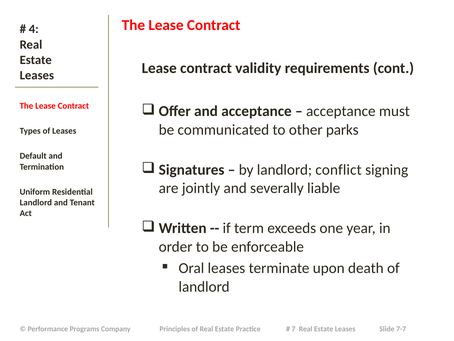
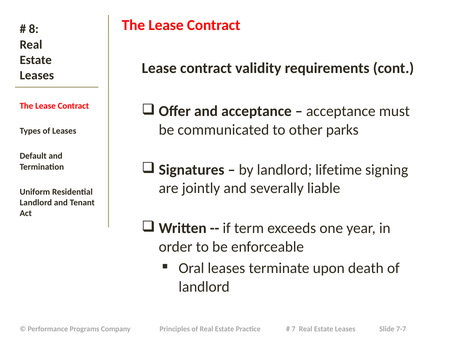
4: 4 -> 8 (34, 29)
conflict: conflict -> lifetime (339, 170)
